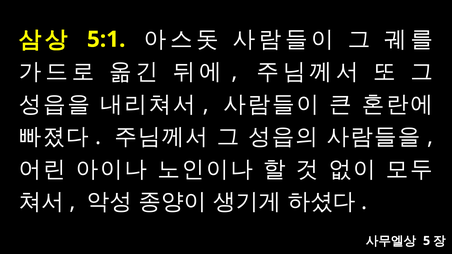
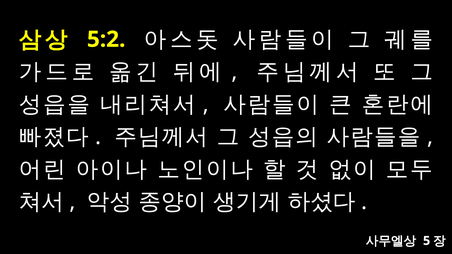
5:1: 5:1 -> 5:2 (106, 39)
